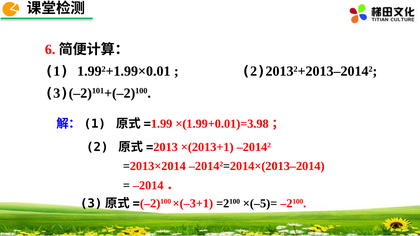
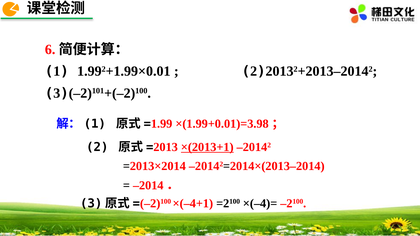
×(2013+1 underline: none -> present (207, 147)
×(–3+1: ×(–3+1 -> ×(–4+1 (193, 204)
×(–5)=: ×(–5)= -> ×(–4)= (260, 204)
